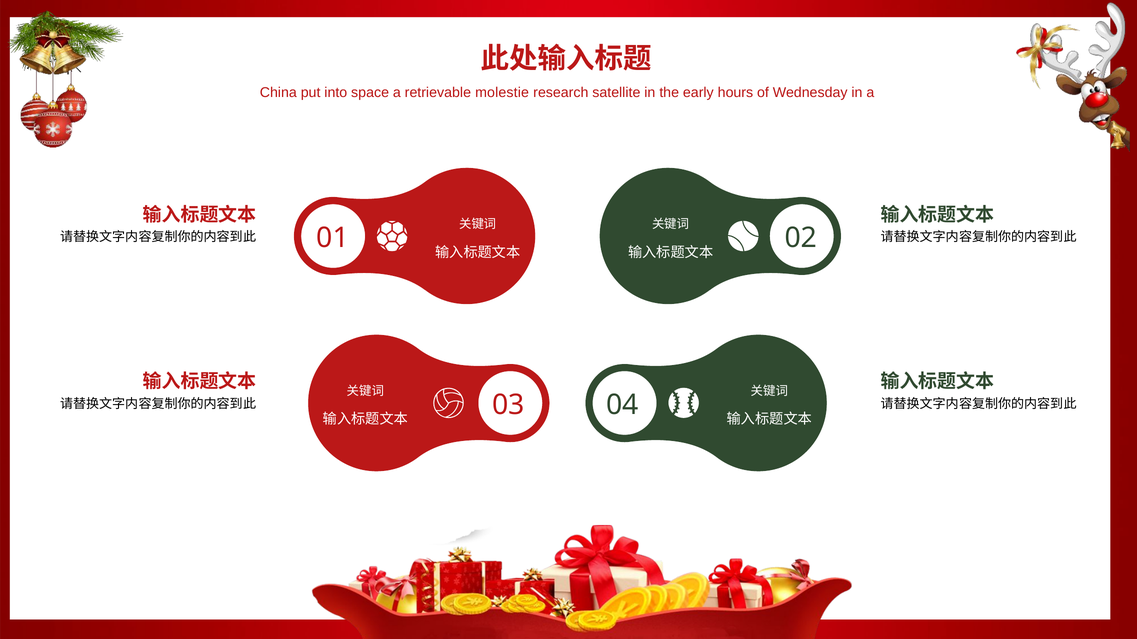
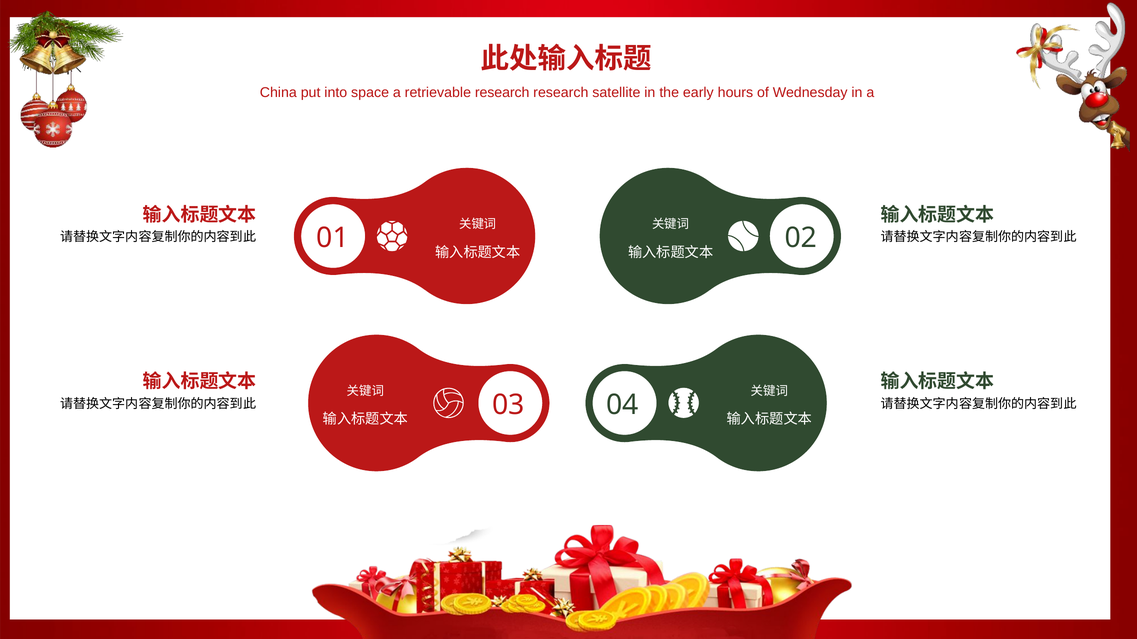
retrievable molestie: molestie -> research (502, 93)
